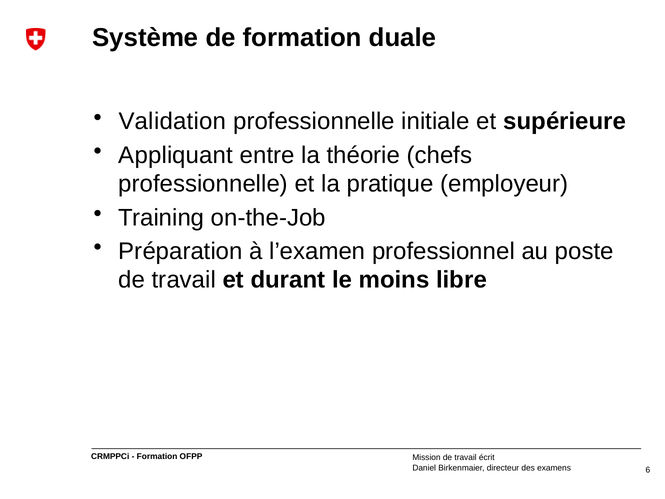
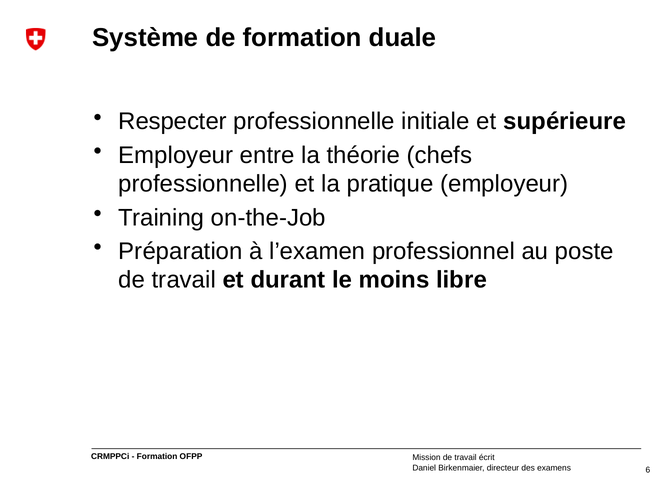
Validation: Validation -> Respecter (173, 121)
Appliquant: Appliquant -> Employeur (176, 155)
